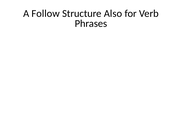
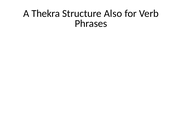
Follow: Follow -> Thekra (46, 13)
